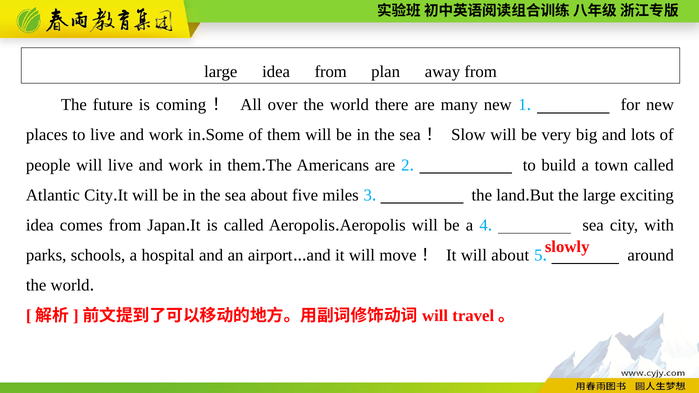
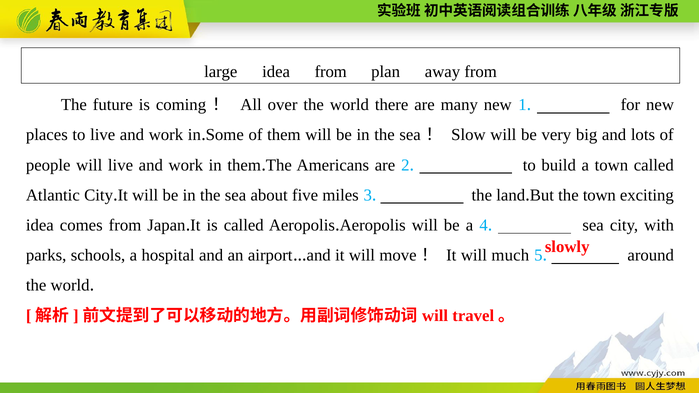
the large: large -> town (599, 195)
will about: about -> much (510, 255)
